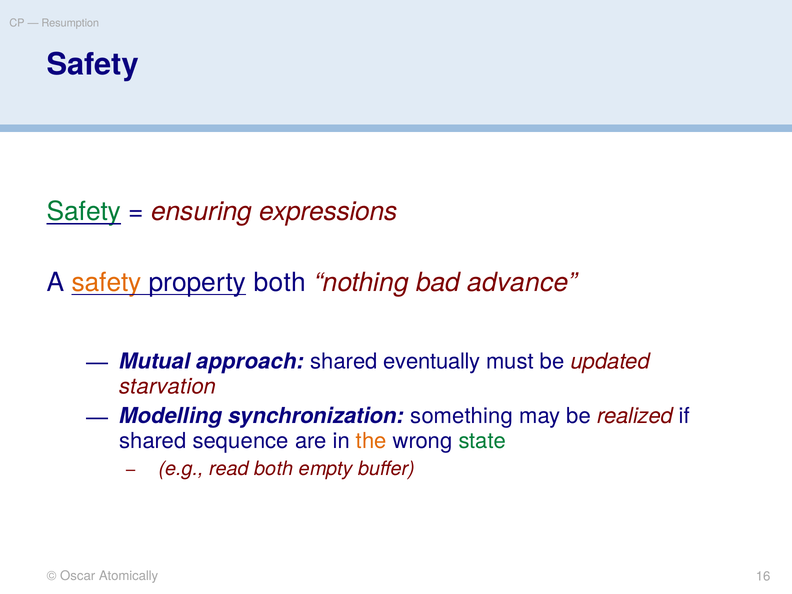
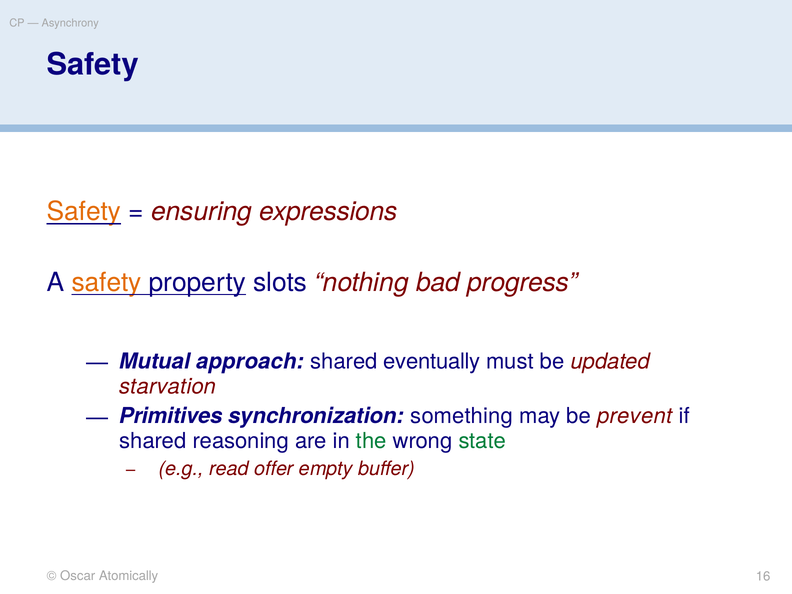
Resumption: Resumption -> Asynchrony (70, 23)
Safety colour: green -> orange (84, 212)
property both: both -> slots (280, 282)
advance: advance -> progress (522, 282)
Modelling: Modelling -> Primitives (171, 416)
realized: realized -> prevent (635, 416)
sequence: sequence -> reasoning (241, 441)
the colour: orange -> green (371, 441)
read both: both -> offer (274, 469)
